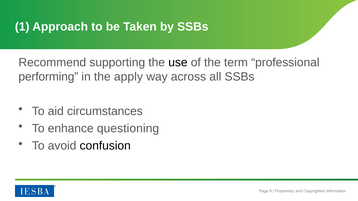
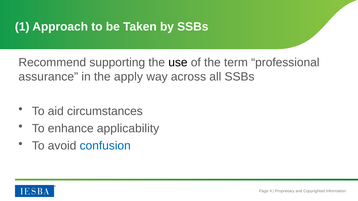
performing: performing -> assurance (48, 77)
questioning: questioning -> applicability (128, 129)
confusion colour: black -> blue (105, 146)
